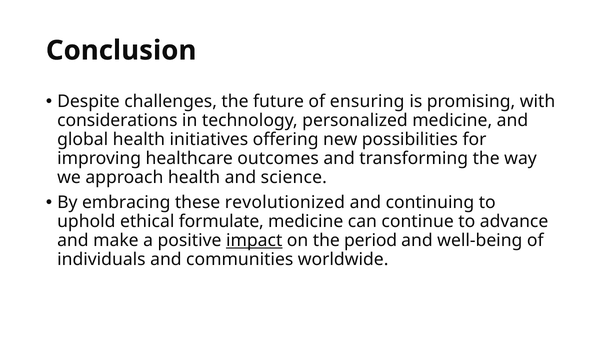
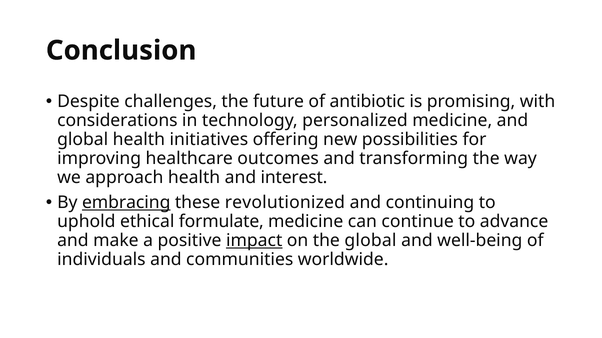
ensuring: ensuring -> antibiotic (367, 102)
science: science -> interest (294, 178)
embracing underline: none -> present (126, 203)
the period: period -> global (370, 241)
